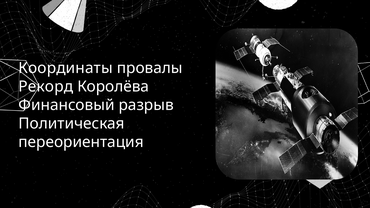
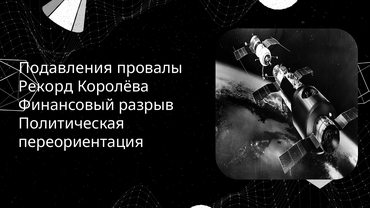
Координаты: Координаты -> Подавления (66, 68)
